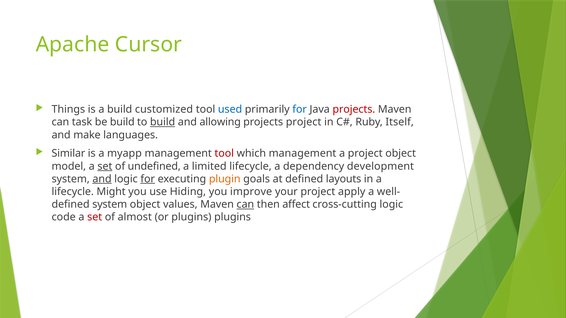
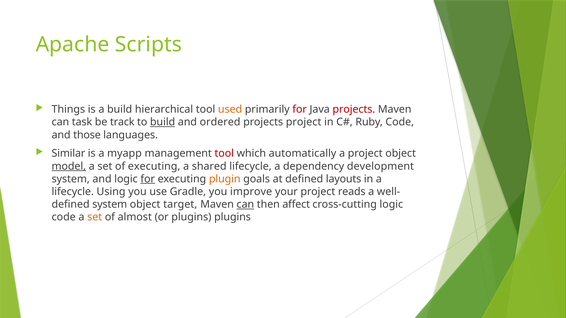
Cursor: Cursor -> Scripts (148, 45)
customized: customized -> hierarchical (164, 110)
used colour: blue -> orange (230, 110)
for colour: blue -> red (300, 110)
be build: build -> track (122, 122)
allowing: allowing -> ordered (220, 122)
Ruby Itself: Itself -> Code (400, 122)
make: make -> those (87, 135)
which management: management -> automatically (303, 154)
model underline: none -> present (69, 166)
set underline: present -> none (105, 166)
of undefined: undefined -> executing (154, 166)
limited: limited -> shared (209, 166)
and underline: present -> none (102, 179)
Might: Might -> Using (111, 192)
Hiding: Hiding -> Gradle (188, 192)
apply: apply -> reads (352, 192)
values: values -> target (180, 205)
set colour: red -> orange (95, 217)
